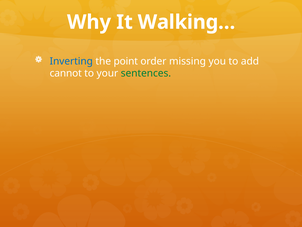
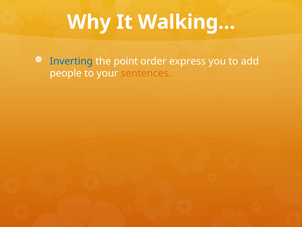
missing: missing -> express (187, 61)
cannot: cannot -> people (66, 73)
sentences colour: green -> orange (146, 73)
